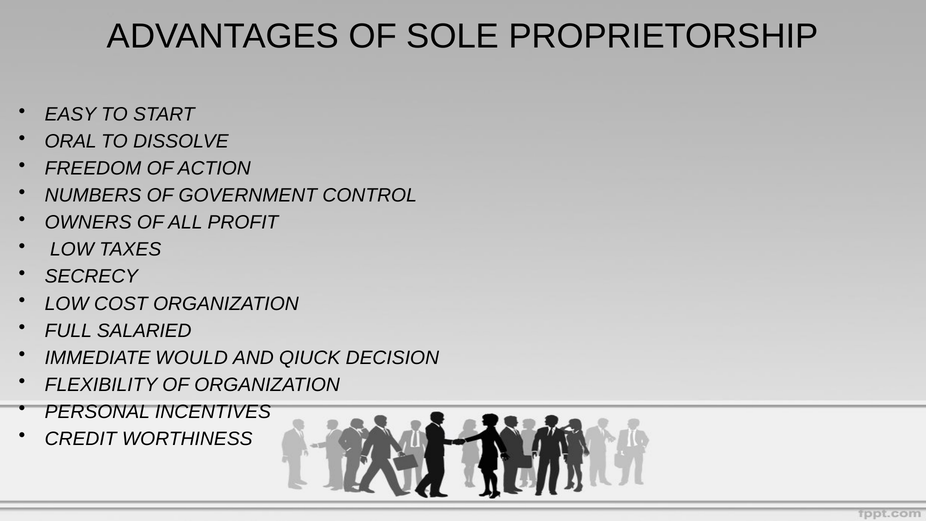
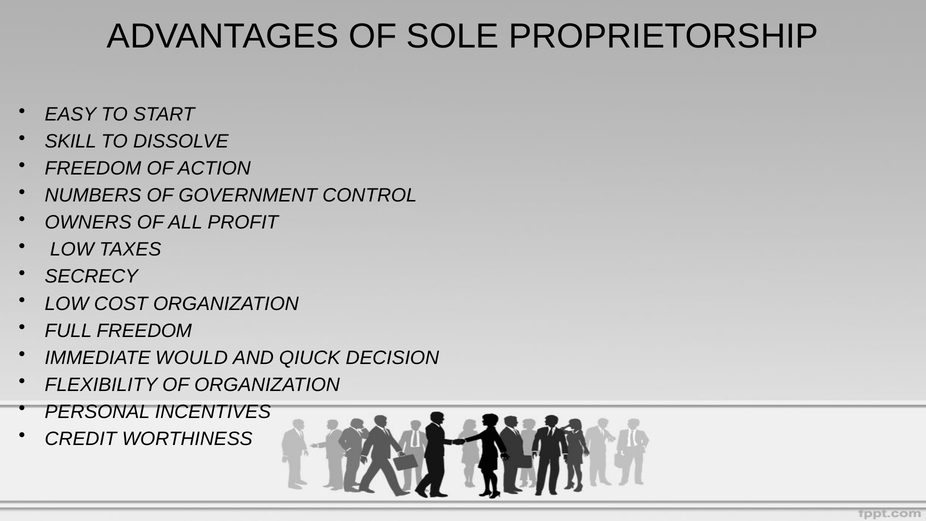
ORAL: ORAL -> SKILL (71, 141)
FULL SALARIED: SALARIED -> FREEDOM (144, 331)
